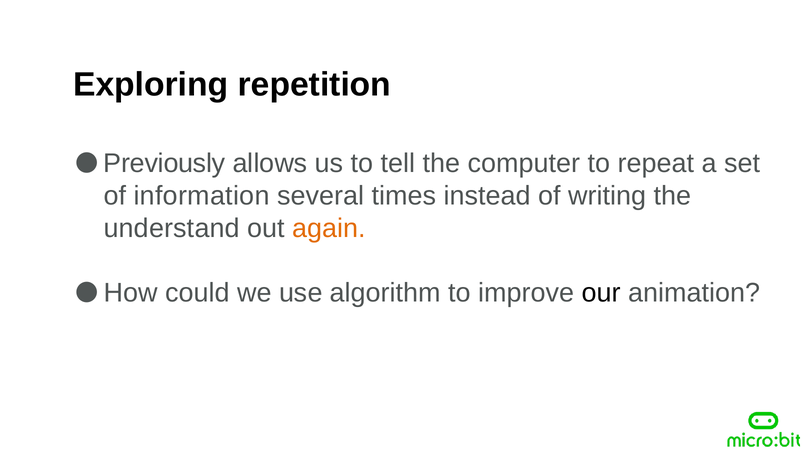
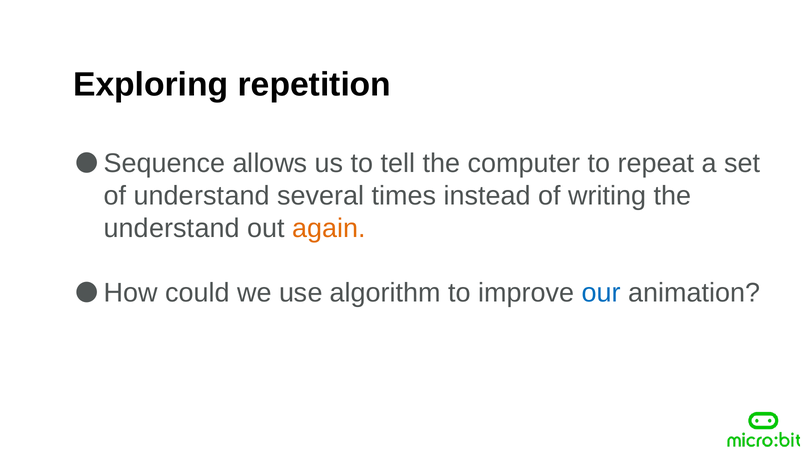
Previously: Previously -> Sequence (164, 164)
of information: information -> understand (202, 196)
our colour: black -> blue (601, 293)
